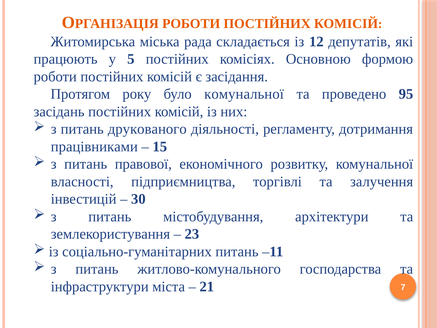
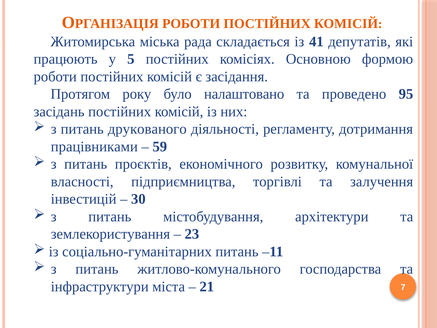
12: 12 -> 41 (316, 42)
було комунальної: комунальної -> налаштовано (244, 94)
15: 15 -> 59 (160, 147)
правової: правової -> проєктів (143, 164)
